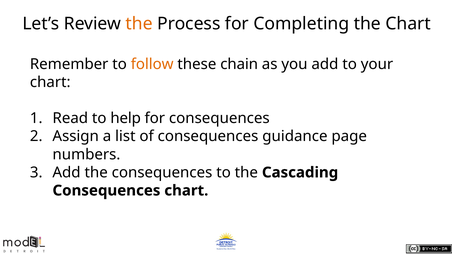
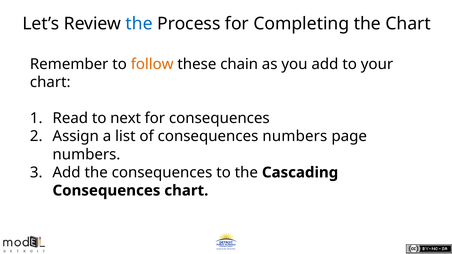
the colour: orange -> blue (139, 24)
help: help -> next (126, 118)
consequences guidance: guidance -> numbers (295, 136)
